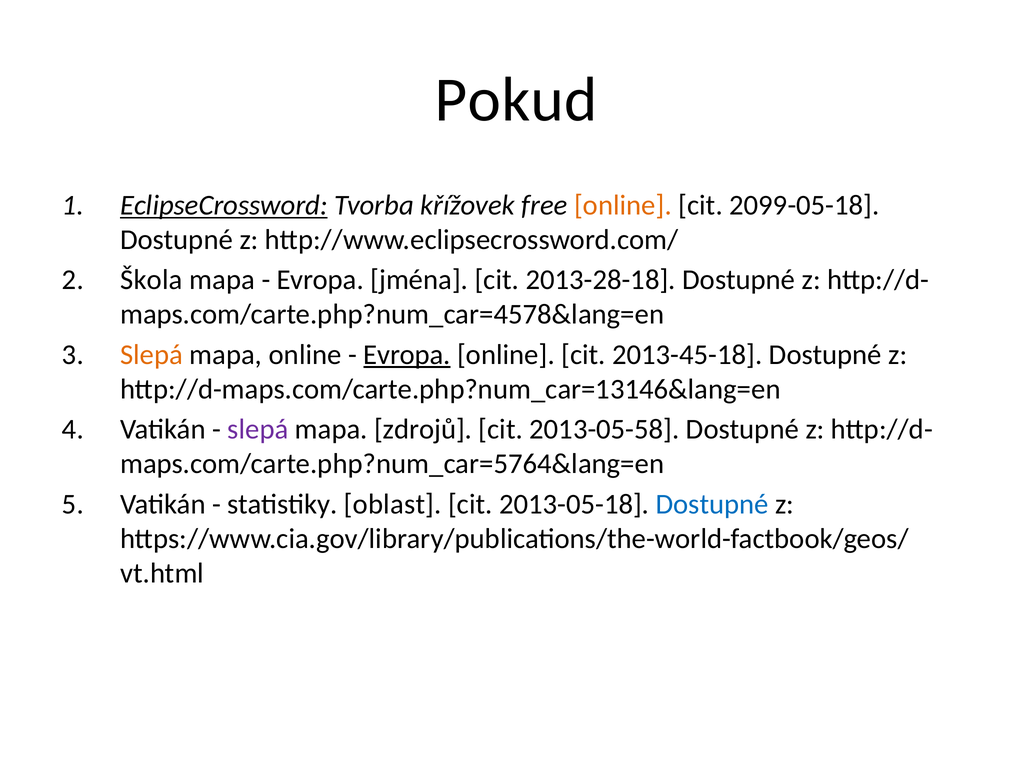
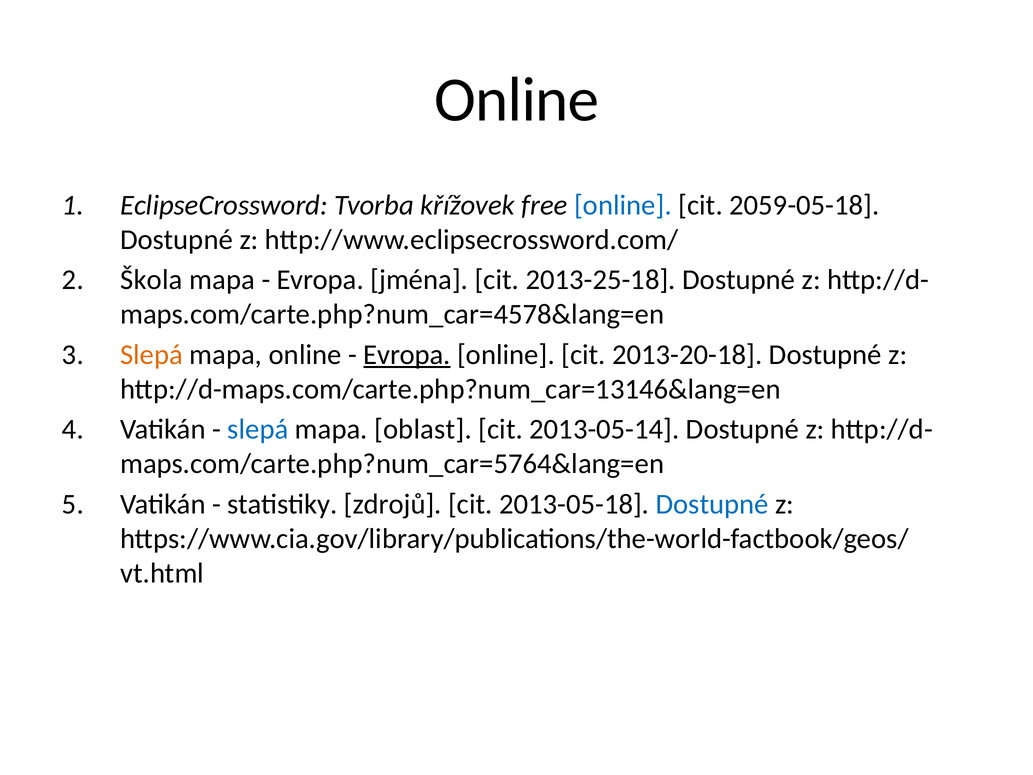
Pokud: Pokud -> Online (517, 100)
EclipseCrossword underline: present -> none (224, 205)
online colour: orange -> blue (623, 205)
2099-05-18: 2099-05-18 -> 2059-05-18 (804, 205)
2013-28-18: 2013-28-18 -> 2013-25-18 (601, 280)
2013-45-18: 2013-45-18 -> 2013-20-18 (687, 355)
slepá colour: purple -> blue (258, 429)
zdrojů: zdrojů -> oblast (423, 429)
2013-05-58: 2013-05-58 -> 2013-05-14 (604, 429)
oblast: oblast -> zdrojů (393, 504)
